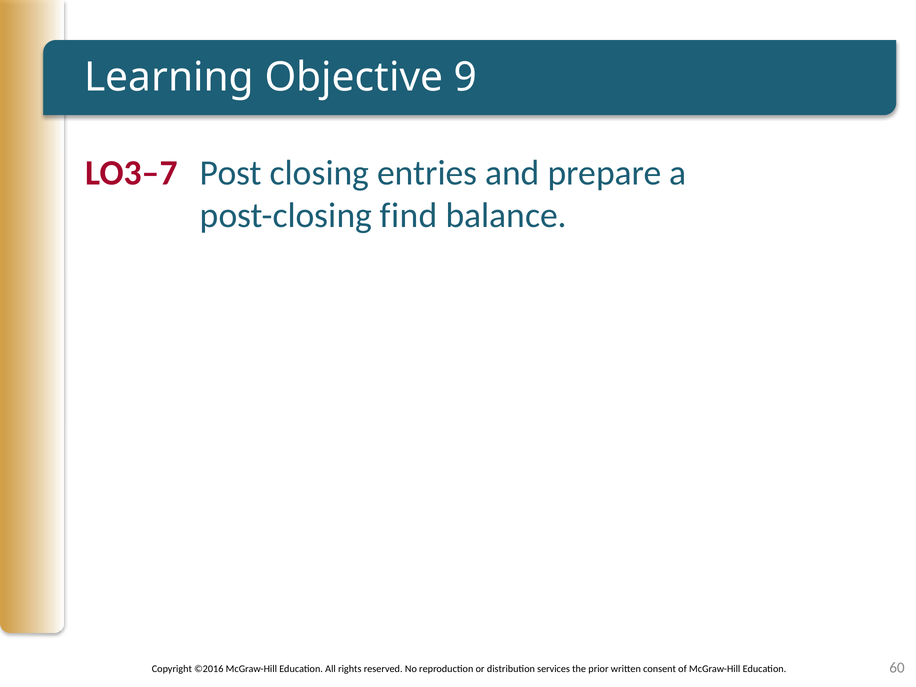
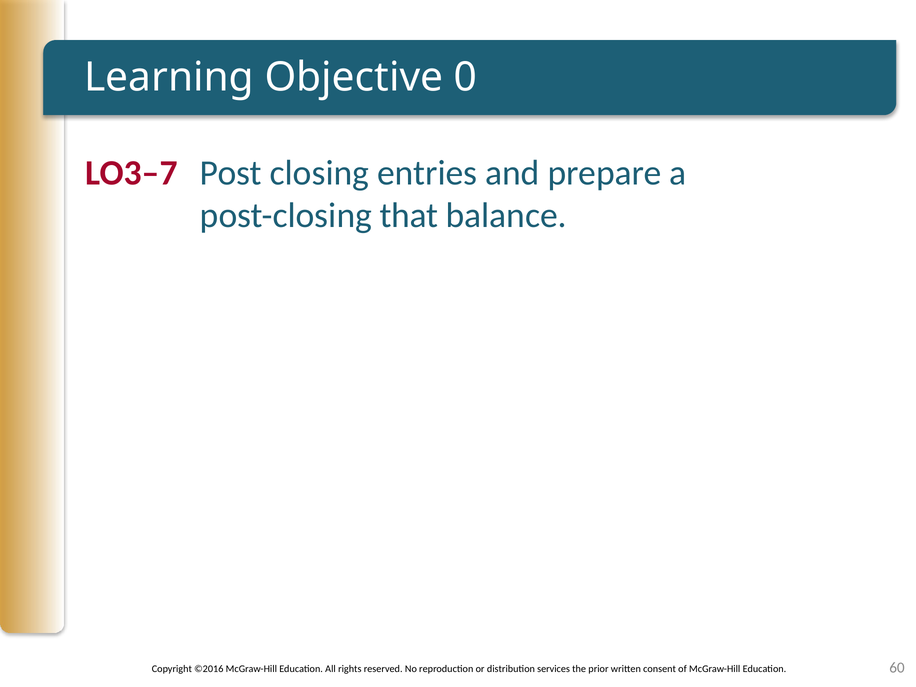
9: 9 -> 0 (465, 77)
find: find -> that (409, 216)
